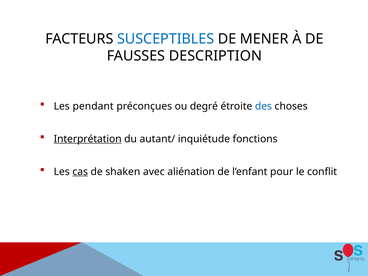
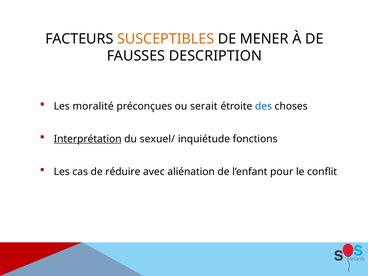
SUSCEPTIBLES colour: blue -> orange (166, 39)
pendant: pendant -> moralité (93, 106)
degré: degré -> serait (204, 106)
autant/: autant/ -> sexuel/ (157, 139)
cas underline: present -> none (80, 172)
shaken: shaken -> réduire (123, 172)
